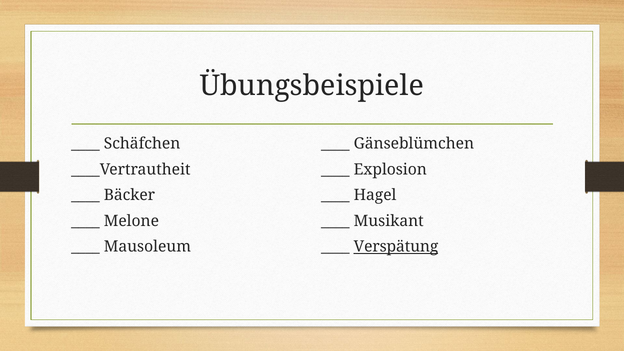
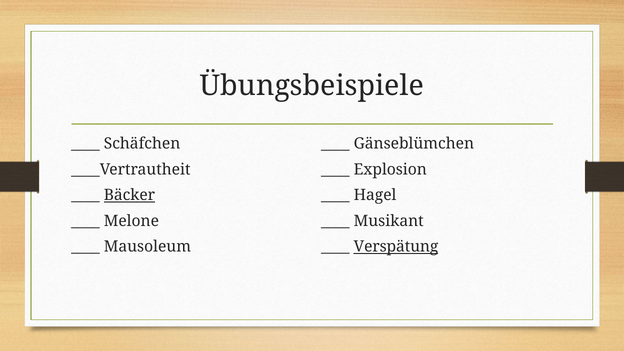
Bäcker underline: none -> present (129, 195)
